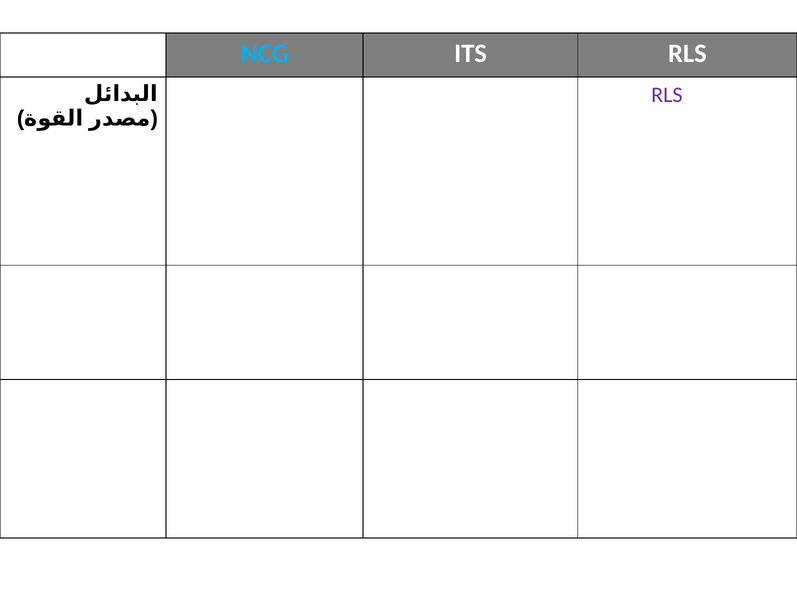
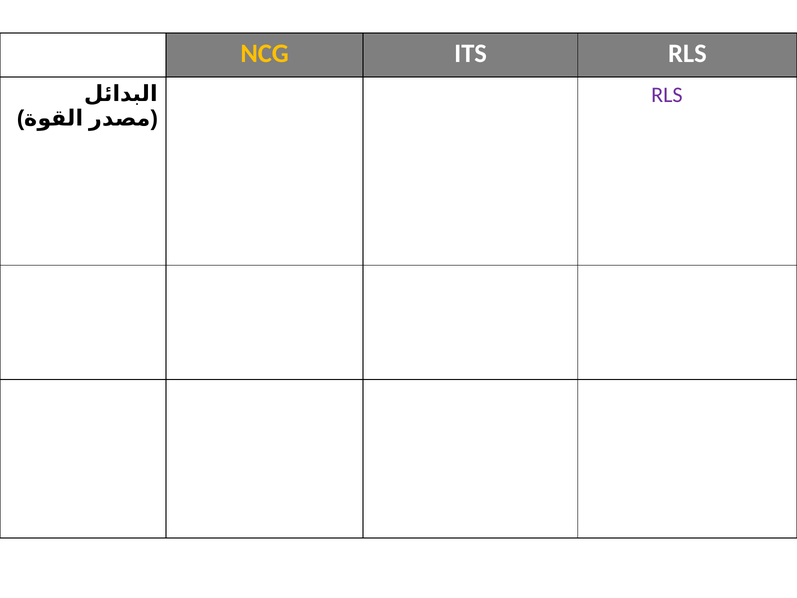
NCG colour: light blue -> yellow (265, 54)
